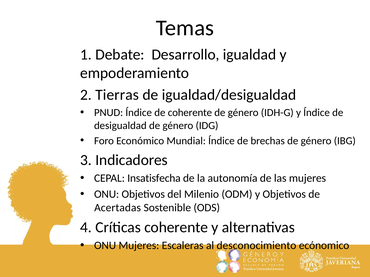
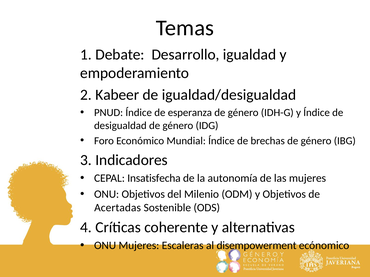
Tierras: Tierras -> Kabeer (117, 95)
de coherente: coherente -> esperanza (190, 113)
desconocimiento: desconocimiento -> disempowerment (257, 246)
